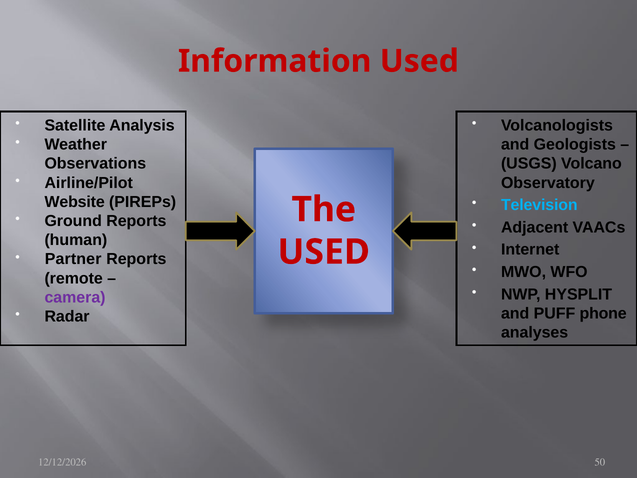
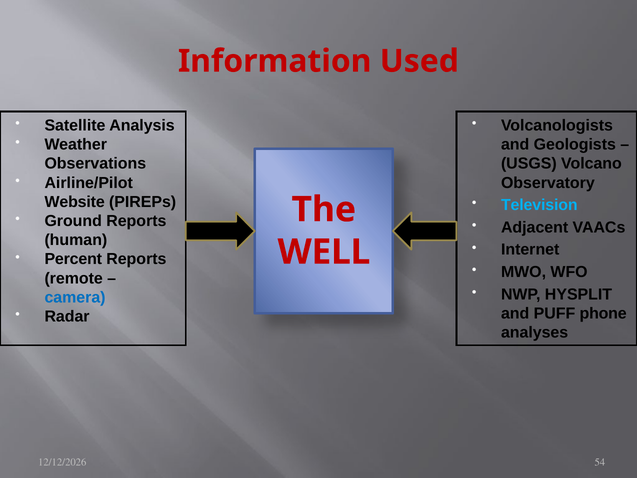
USED: USED -> WELL (324, 252)
Partner: Partner -> Percent (73, 259)
camera colour: purple -> blue (75, 297)
50: 50 -> 54 (600, 462)
